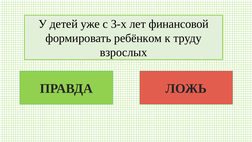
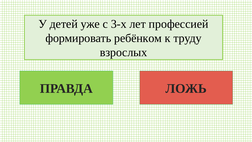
финансовой: финансовой -> профессией (179, 24)
